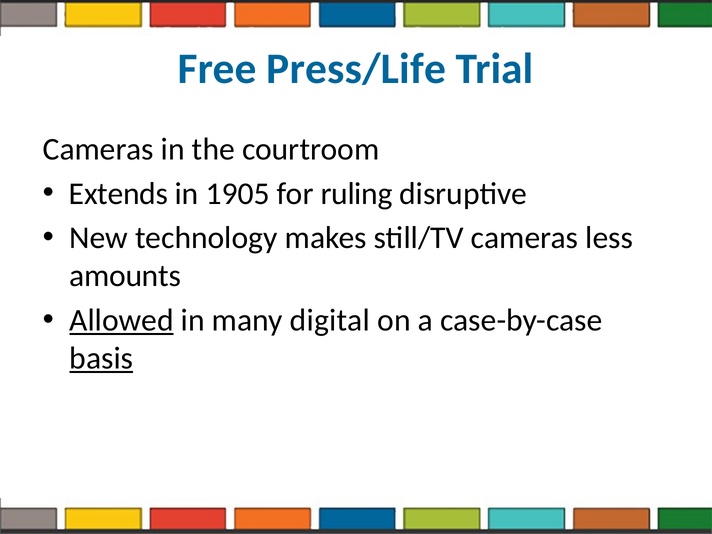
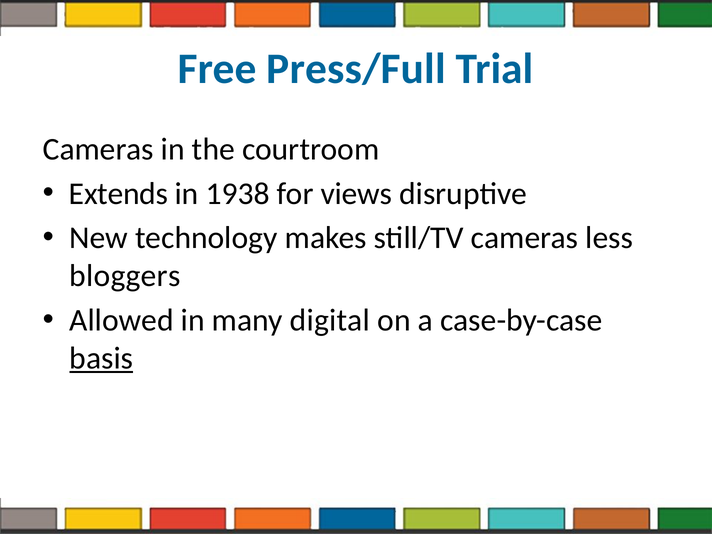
Press/Life: Press/Life -> Press/Full (356, 69)
1905: 1905 -> 1938 (238, 194)
ruling: ruling -> views (356, 194)
amounts: amounts -> bloggers (125, 276)
Allowed underline: present -> none (122, 320)
